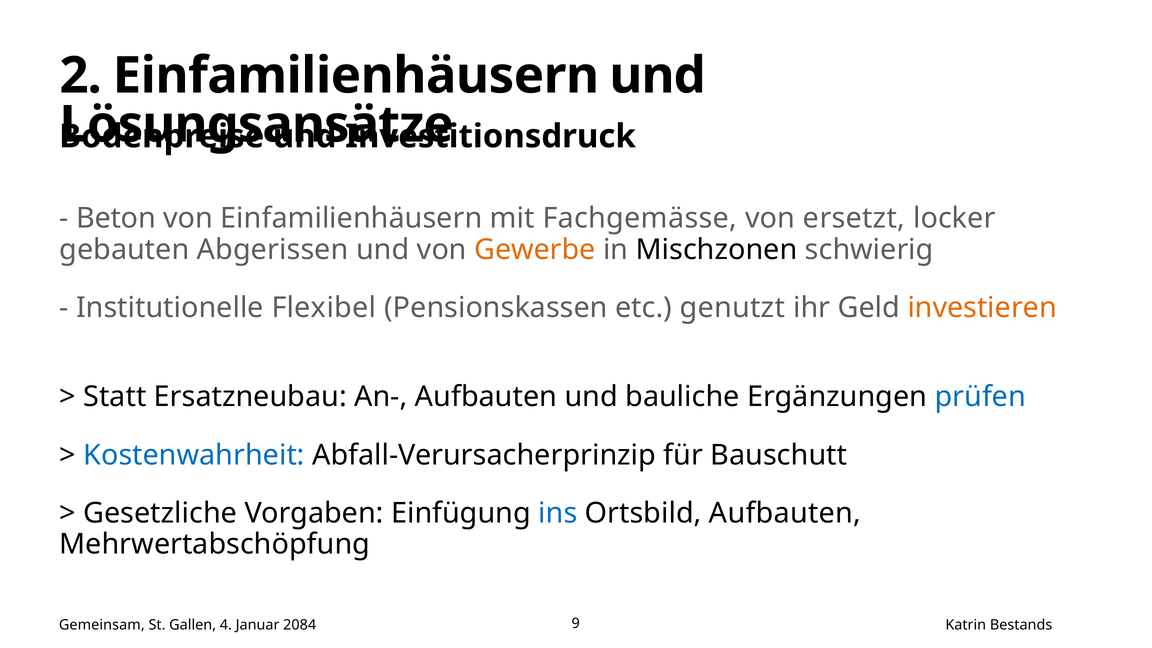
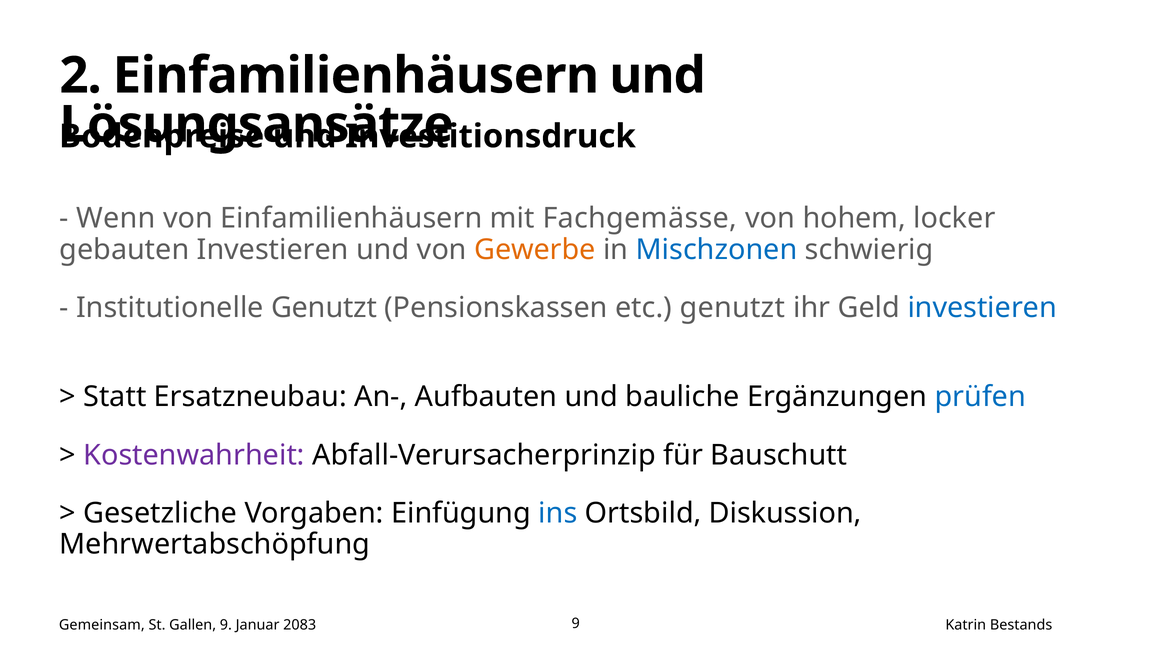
Beton: Beton -> Wenn (116, 218)
ersetzt: ersetzt -> hohem (854, 218)
gebauten Abgerissen: Abgerissen -> Investieren (273, 250)
Mischzonen colour: black -> blue (717, 250)
Institutionelle Flexibel: Flexibel -> Genutzt (324, 308)
investieren colour: orange -> blue (982, 308)
Kostenwahrheit colour: blue -> purple (194, 455)
Ortsbild Aufbauten: Aufbauten -> Diskussion (785, 513)
Gallen 4: 4 -> 9 (226, 625)
2084: 2084 -> 2083 (300, 625)
